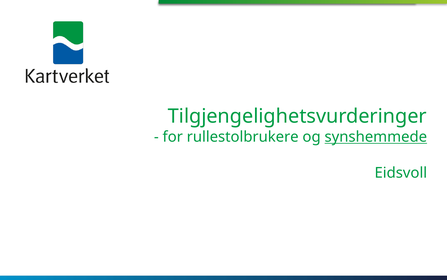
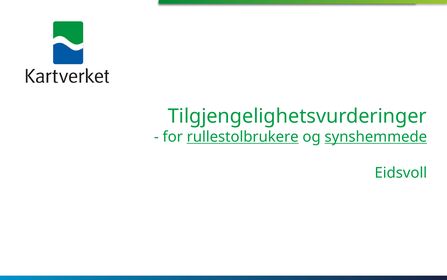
rullestolbrukere underline: none -> present (243, 137)
